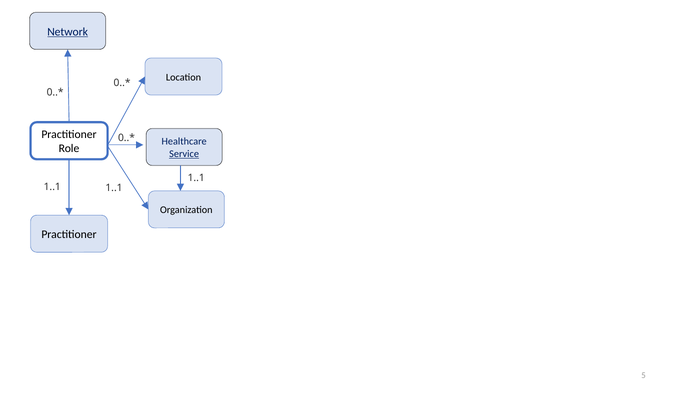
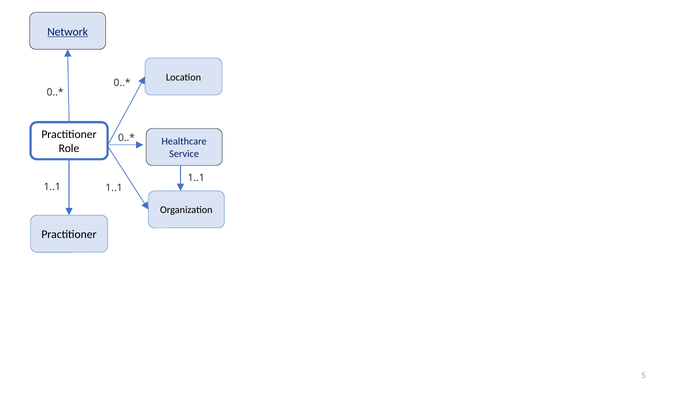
Service underline: present -> none (184, 154)
